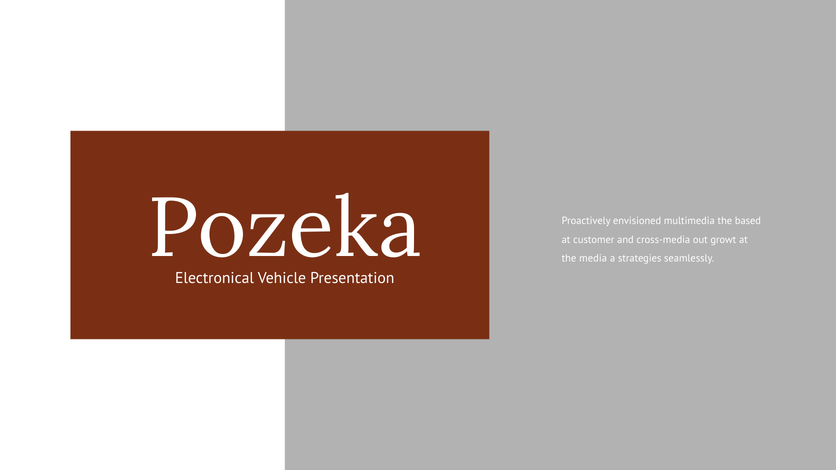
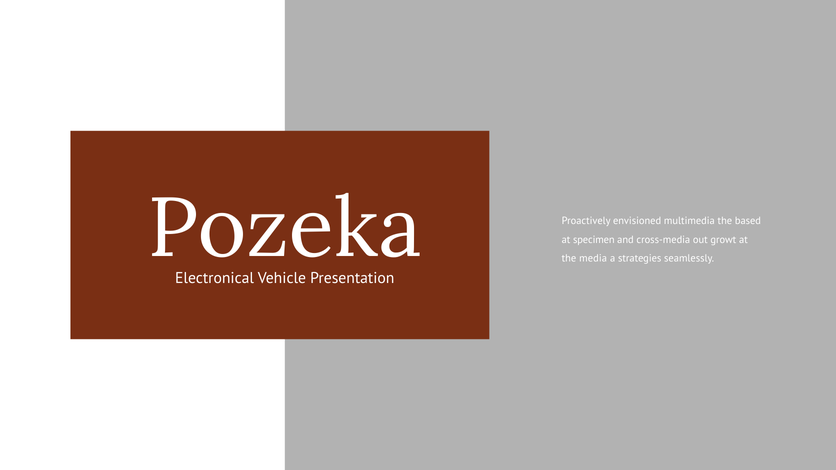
customer: customer -> specimen (594, 240)
